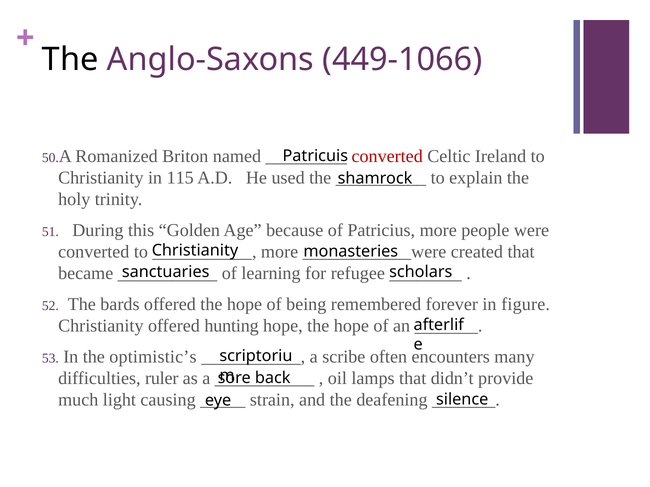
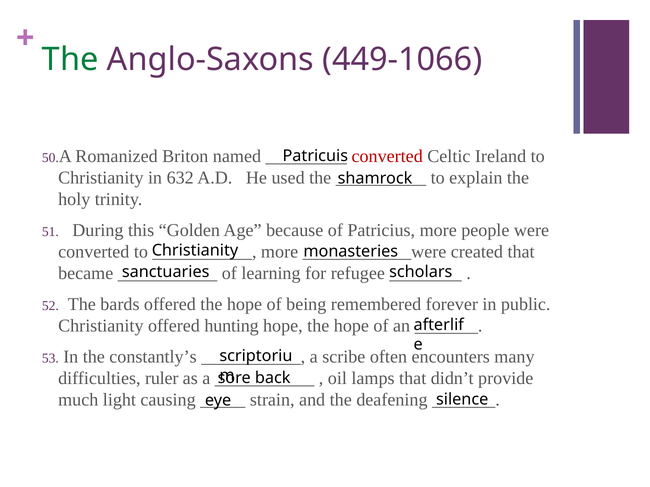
The colour: black -> green (70, 59)
115: 115 -> 632 (180, 178)
figure: figure -> public (526, 304)
optimistic’s: optimistic’s -> constantly’s (153, 357)
